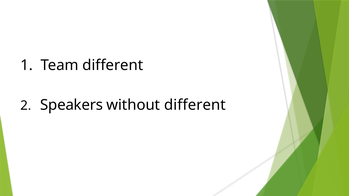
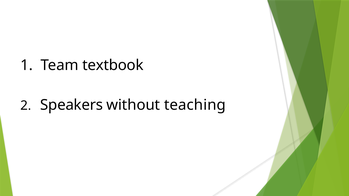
Team different: different -> textbook (113, 65)
without different: different -> teaching (195, 105)
